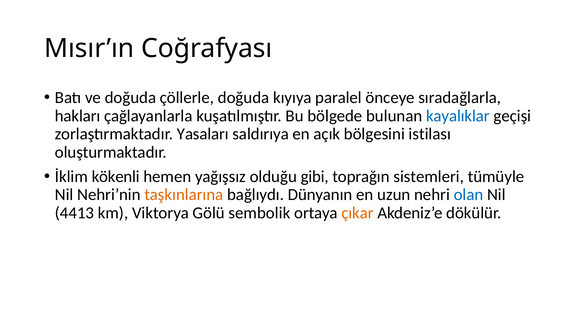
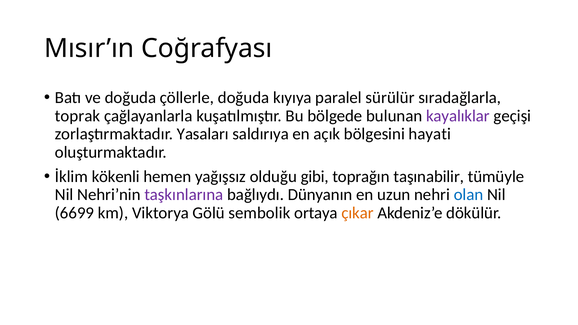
önceye: önceye -> sürülür (390, 98)
hakları: hakları -> toprak (78, 116)
kayalıklar colour: blue -> purple (458, 116)
istilası: istilası -> hayati (430, 134)
sistemleri: sistemleri -> taşınabilir (429, 177)
taşkınlarına colour: orange -> purple (184, 195)
4413: 4413 -> 6699 (74, 213)
